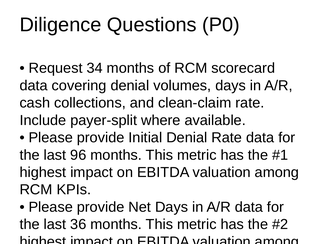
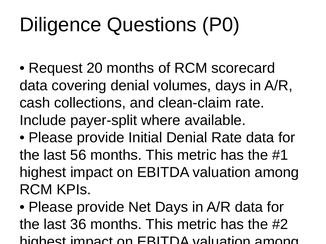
34: 34 -> 20 (95, 68)
96: 96 -> 56 (78, 155)
